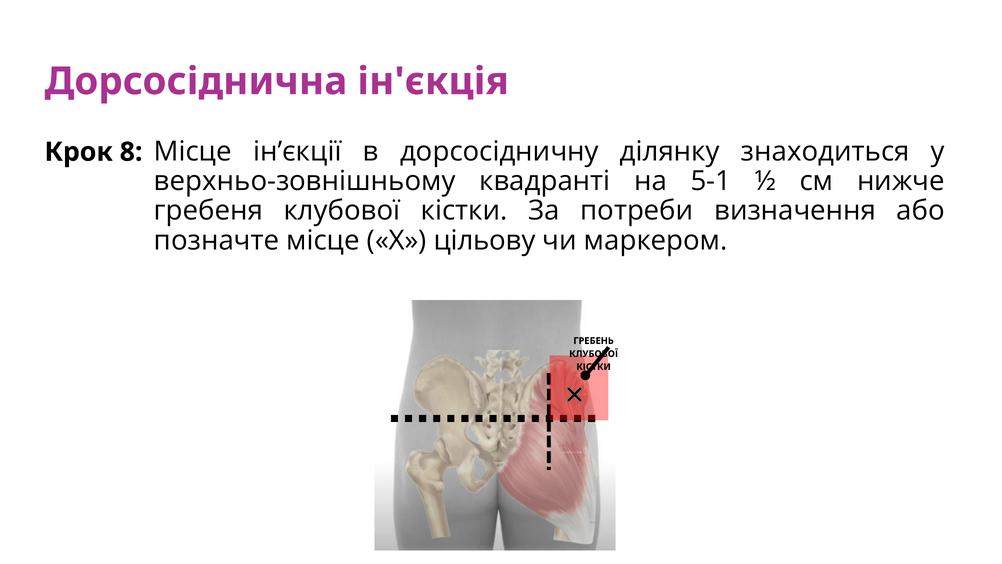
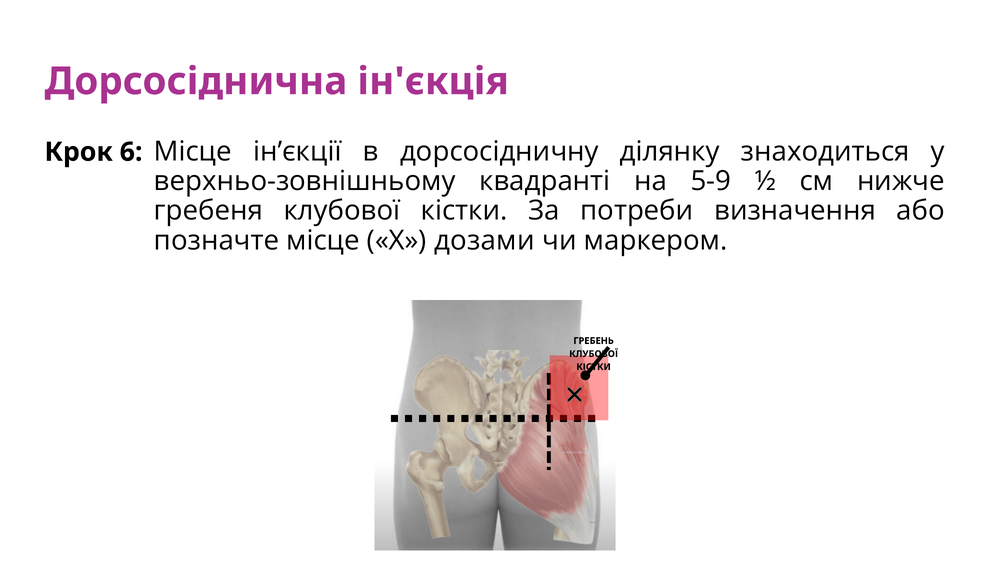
8: 8 -> 6 (131, 152)
5-1: 5-1 -> 5-9 (711, 181)
цільову: цільову -> дозами (484, 240)
